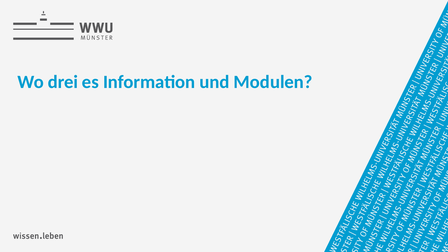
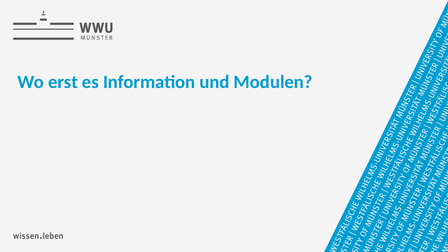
drei: drei -> erst (63, 82)
